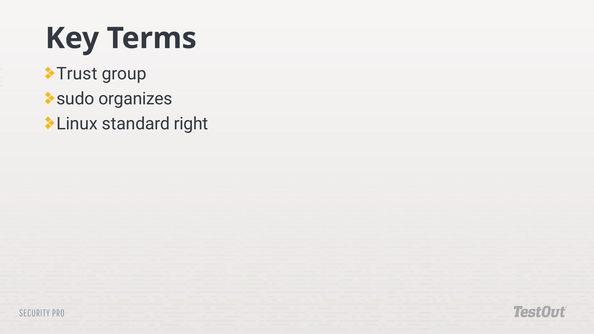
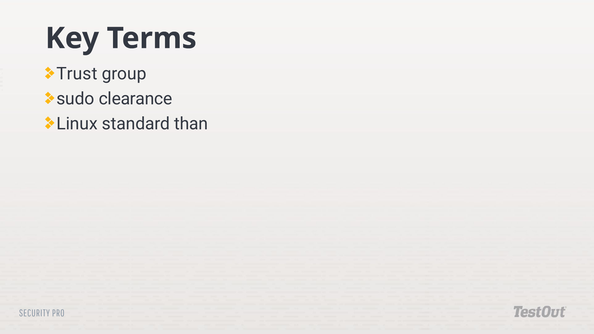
organizes: organizes -> clearance (136, 99)
right: right -> than (191, 124)
